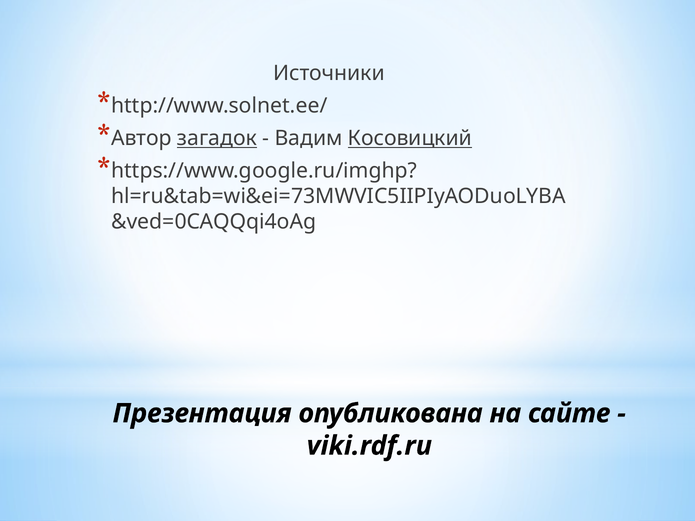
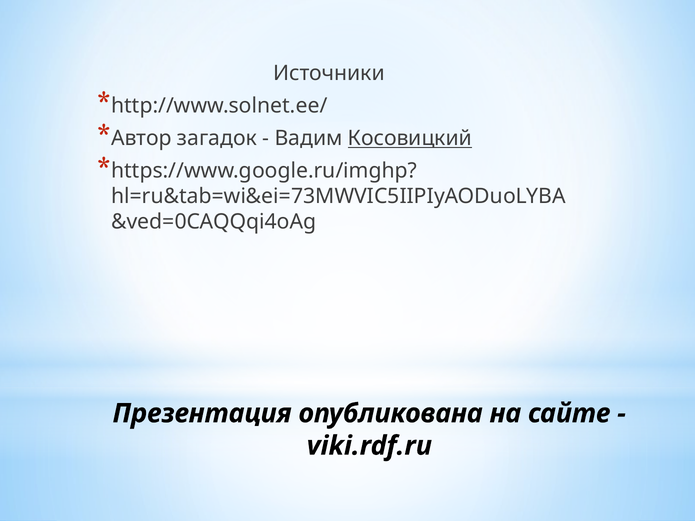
загадок underline: present -> none (217, 138)
